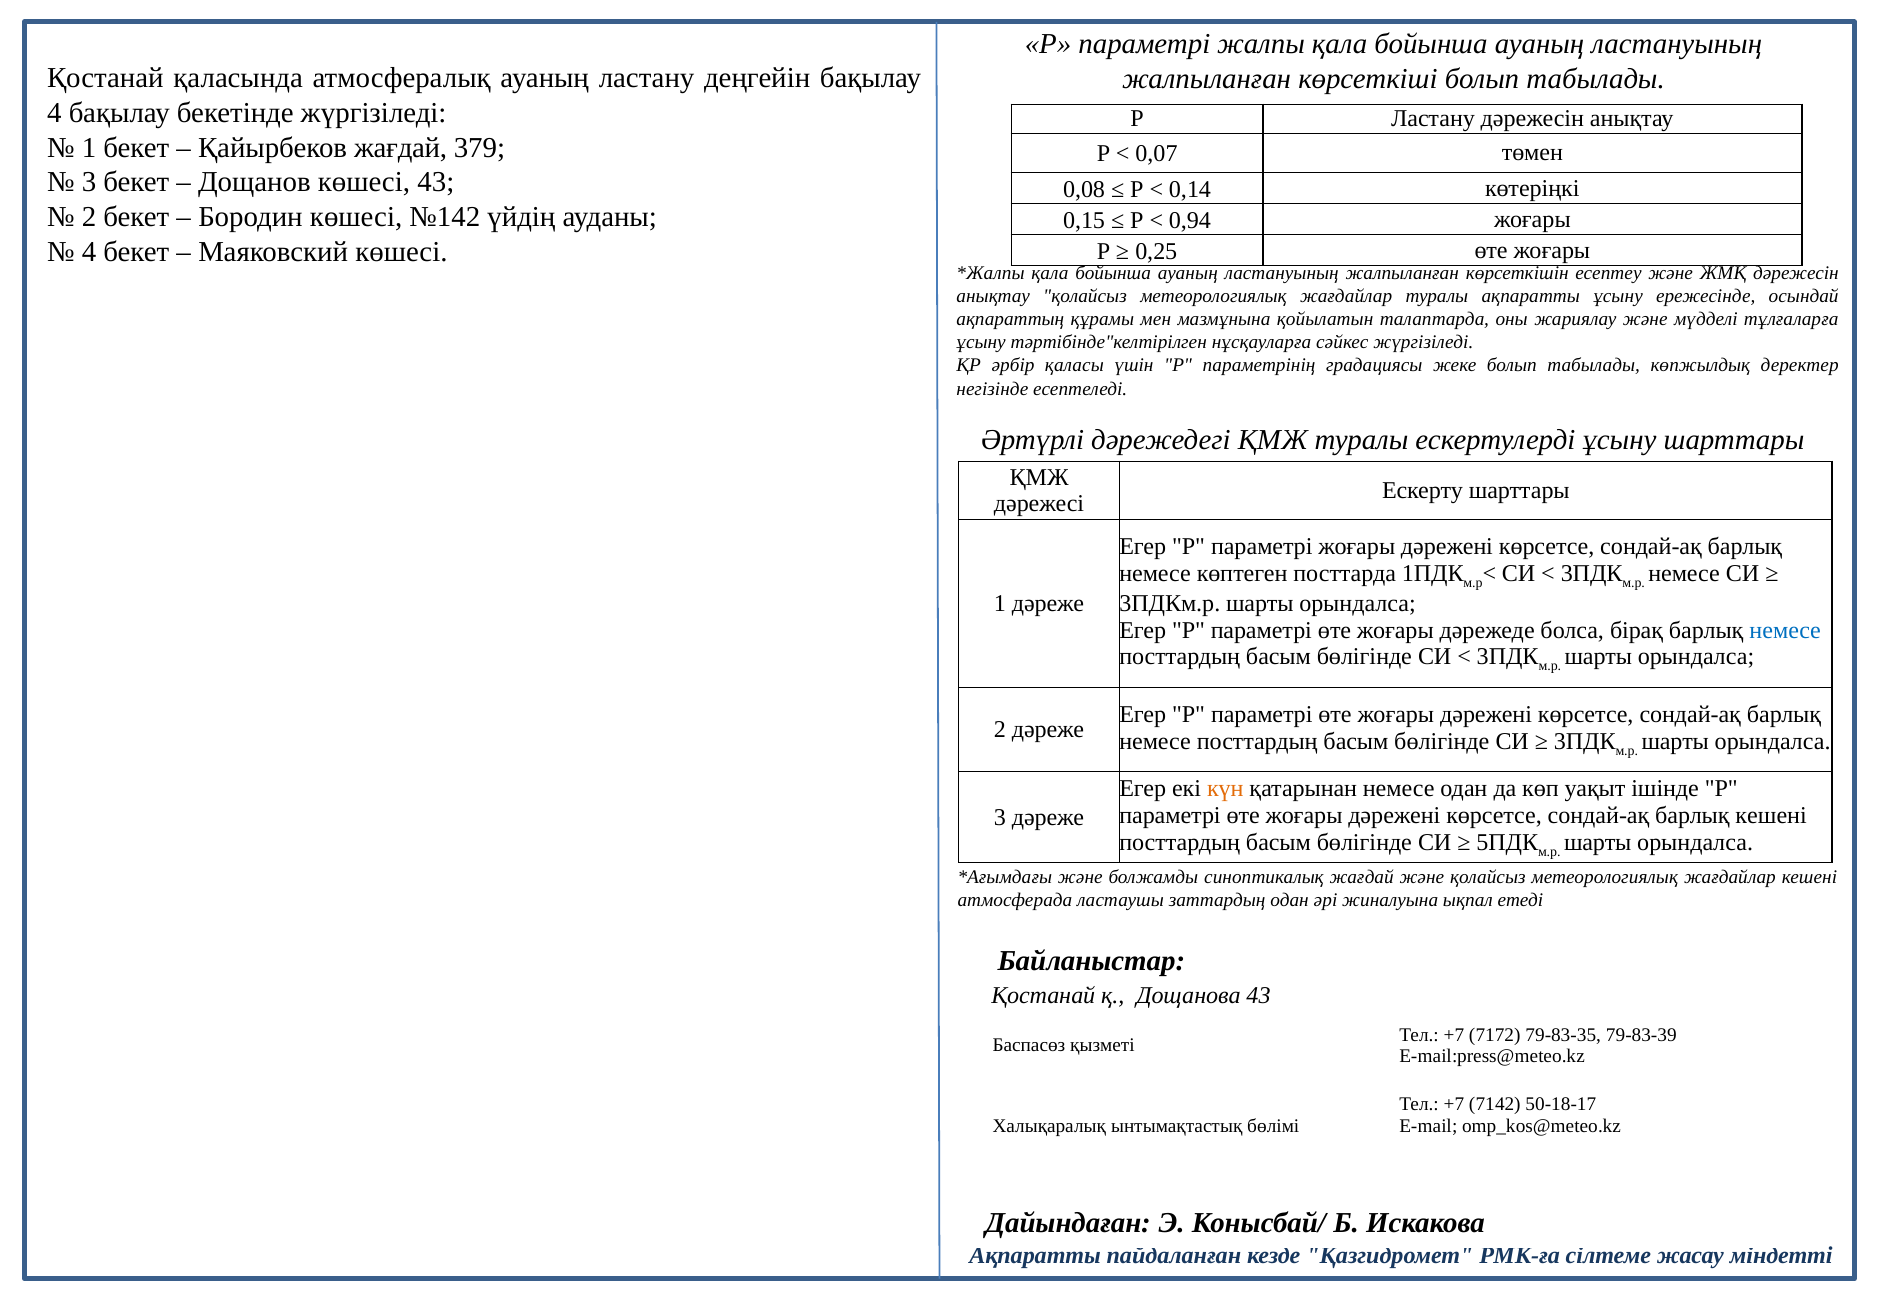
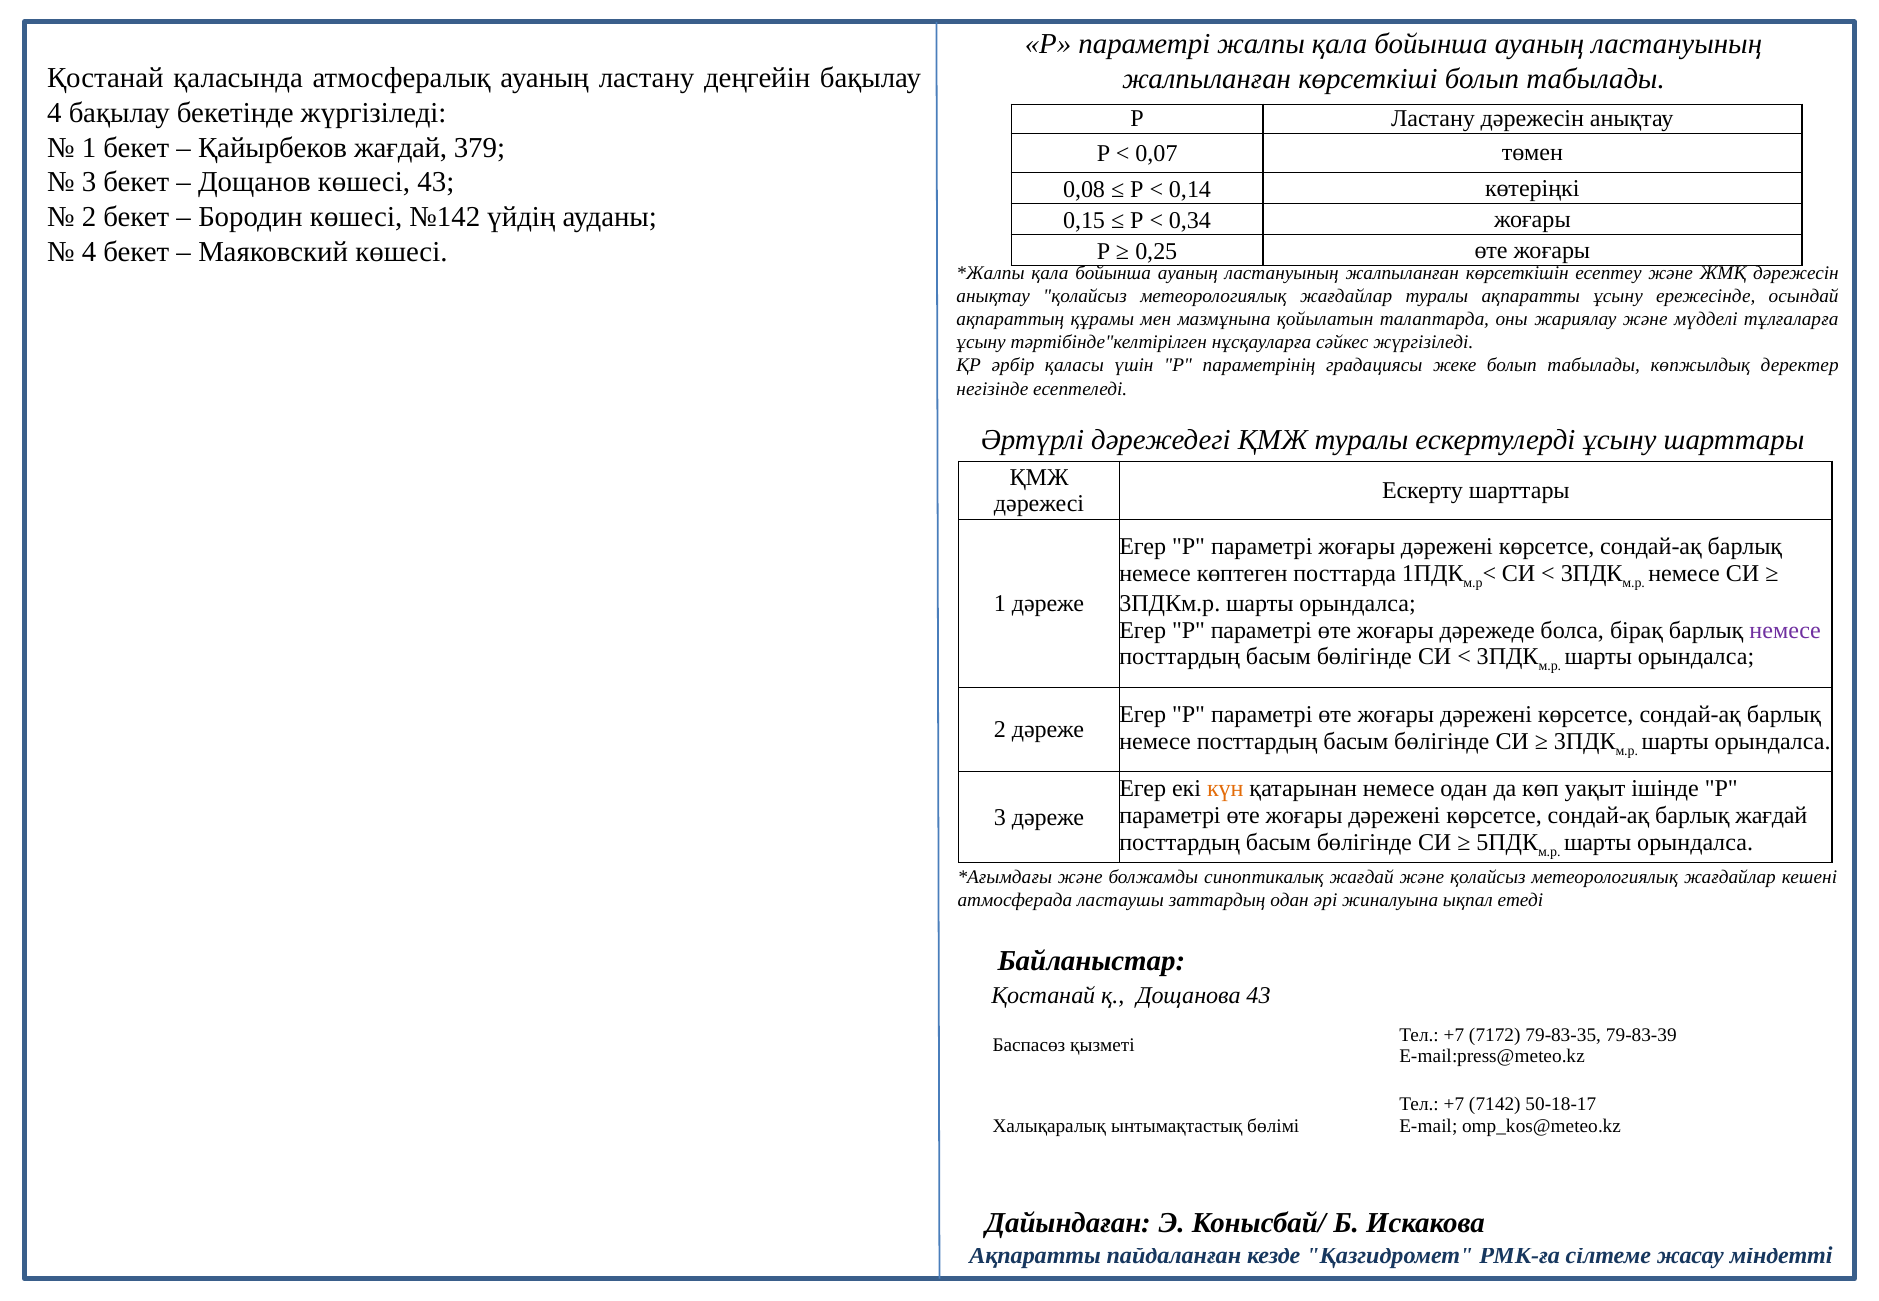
0,94: 0,94 -> 0,34 (1190, 220)
немесе colour: blue -> purple (1785, 630)
барлық кешені: кешені -> жағдай (1771, 815)
